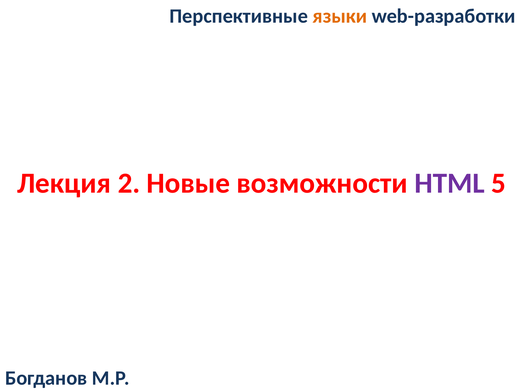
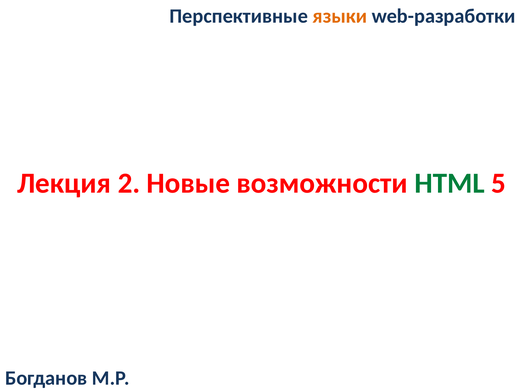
HTML colour: purple -> green (450, 183)
